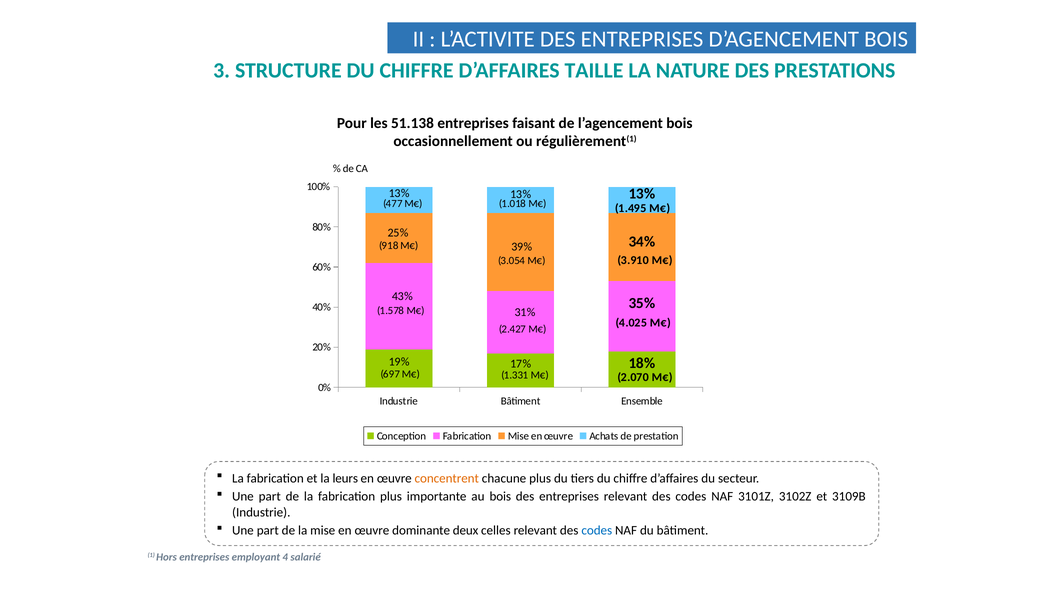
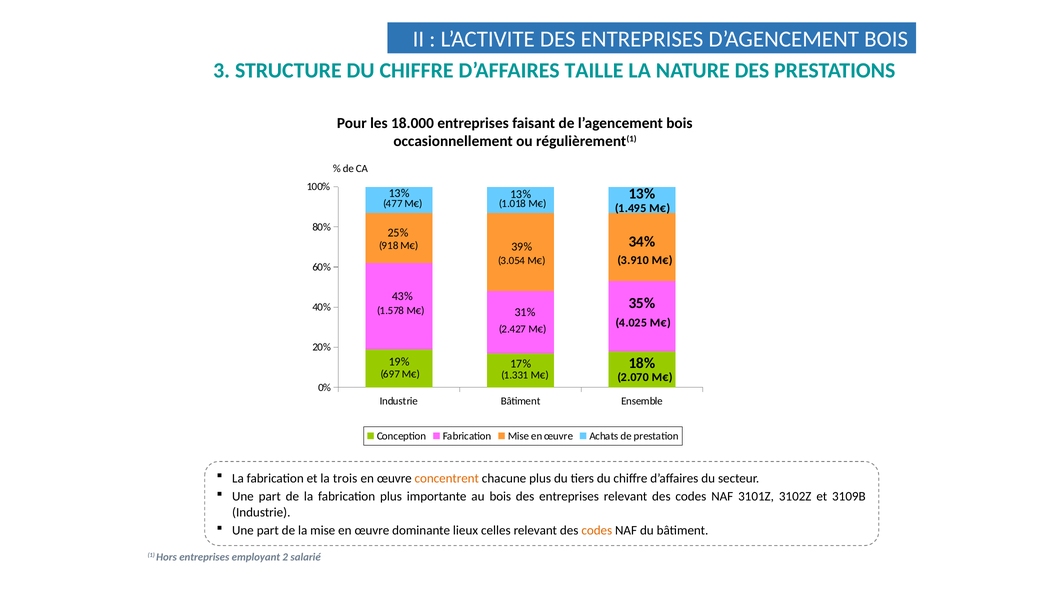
51.138: 51.138 -> 18.000 (413, 123)
leurs: leurs -> trois (345, 478)
deux: deux -> lieux (465, 531)
codes colour: blue -> orange (597, 531)
4: 4 -> 2 (285, 557)
